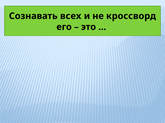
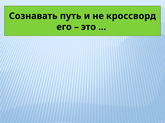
всех: всех -> путь (71, 16)
